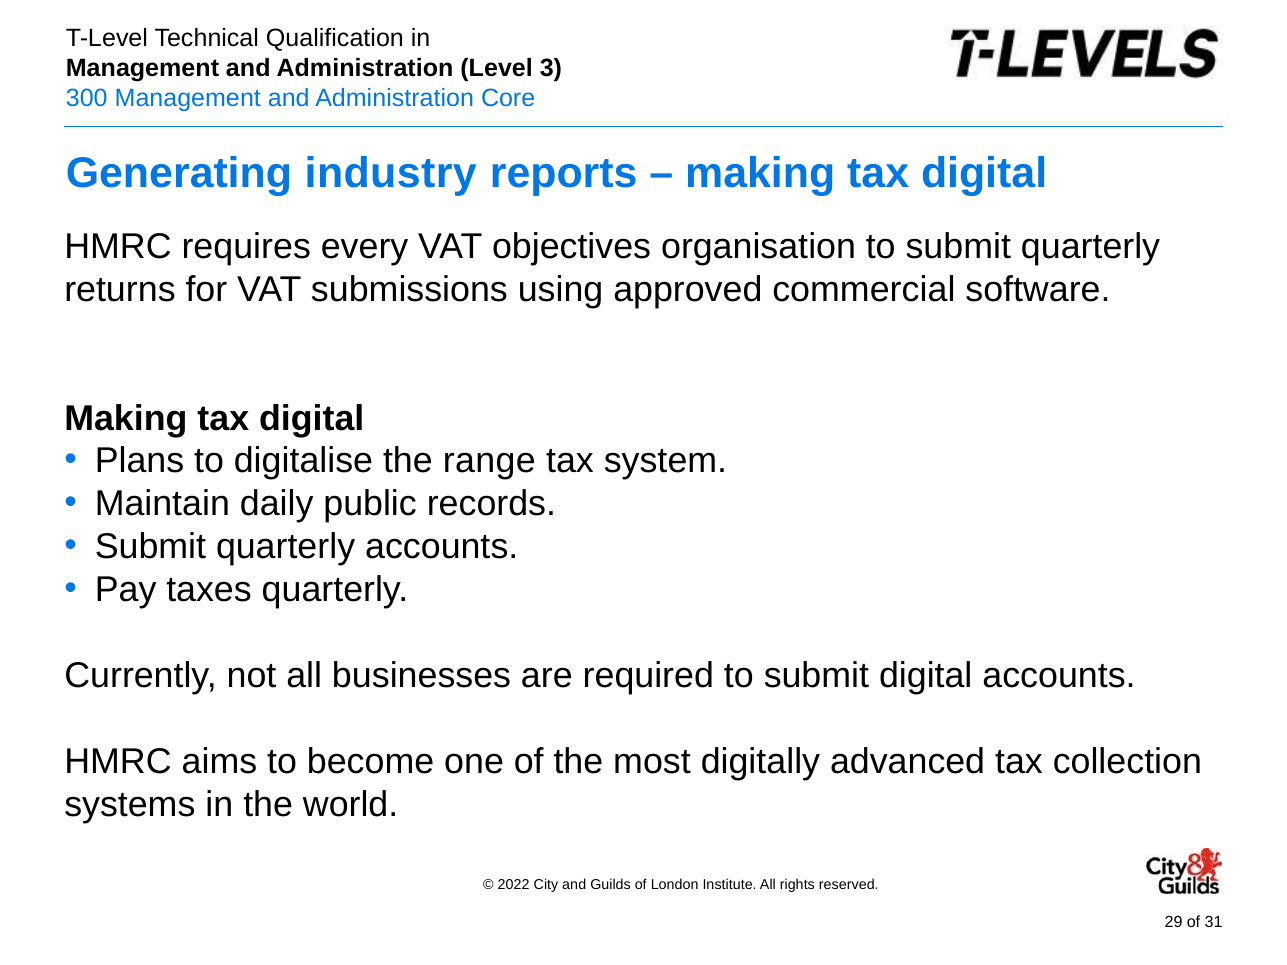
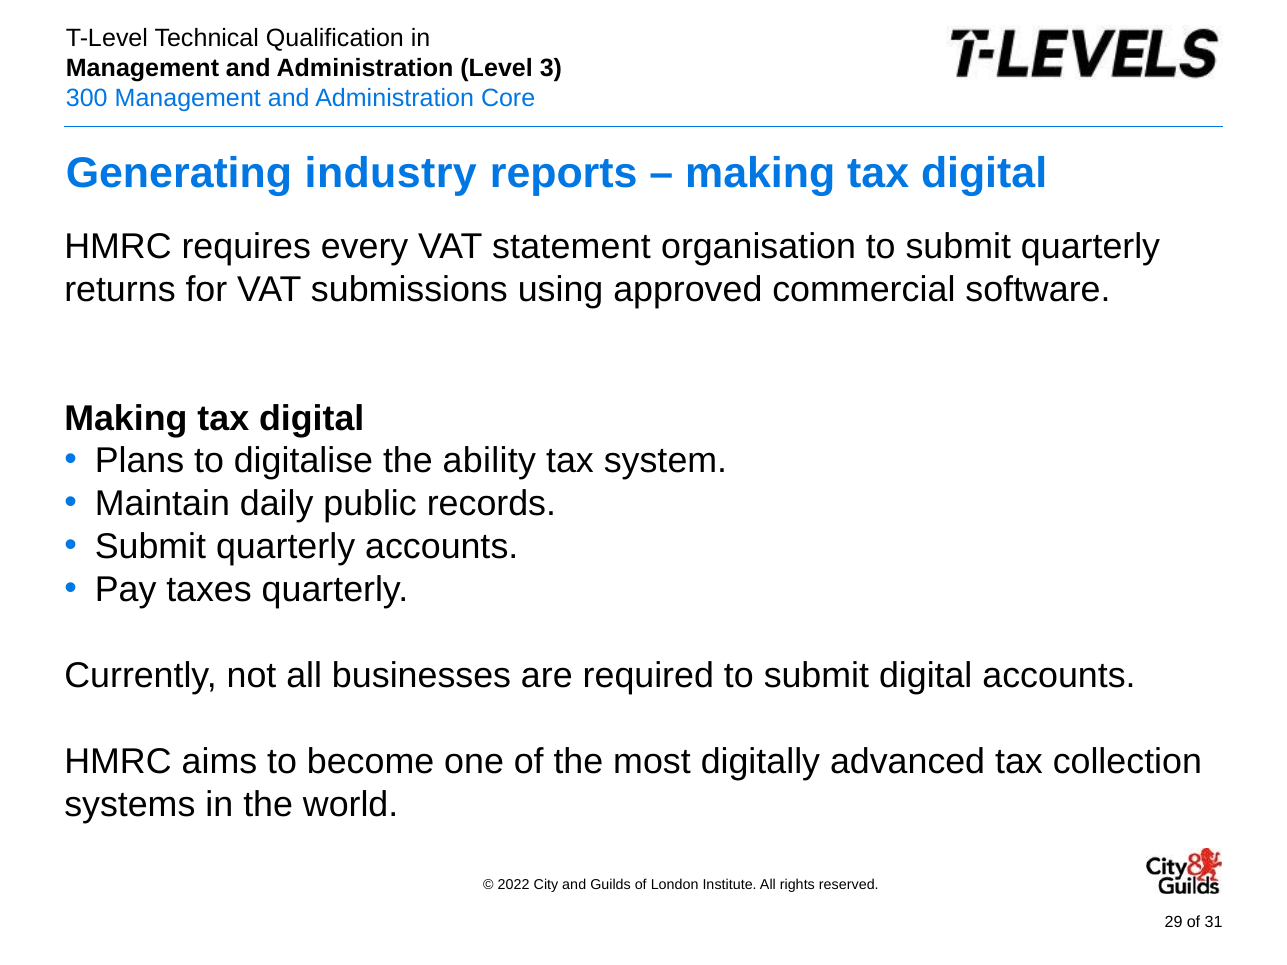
objectives: objectives -> statement (571, 247)
range: range -> ability (489, 461)
